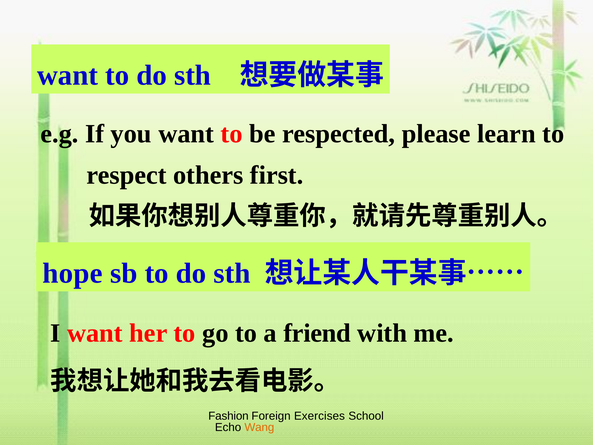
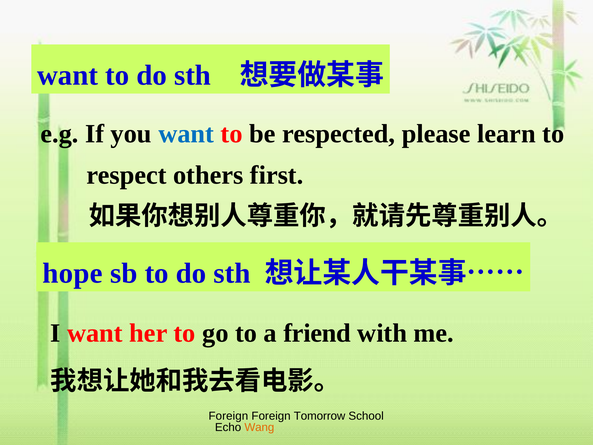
want colour: black -> blue (186, 134)
Fashion: Fashion -> Foreign (228, 416)
Exercises: Exercises -> Tomorrow (320, 416)
